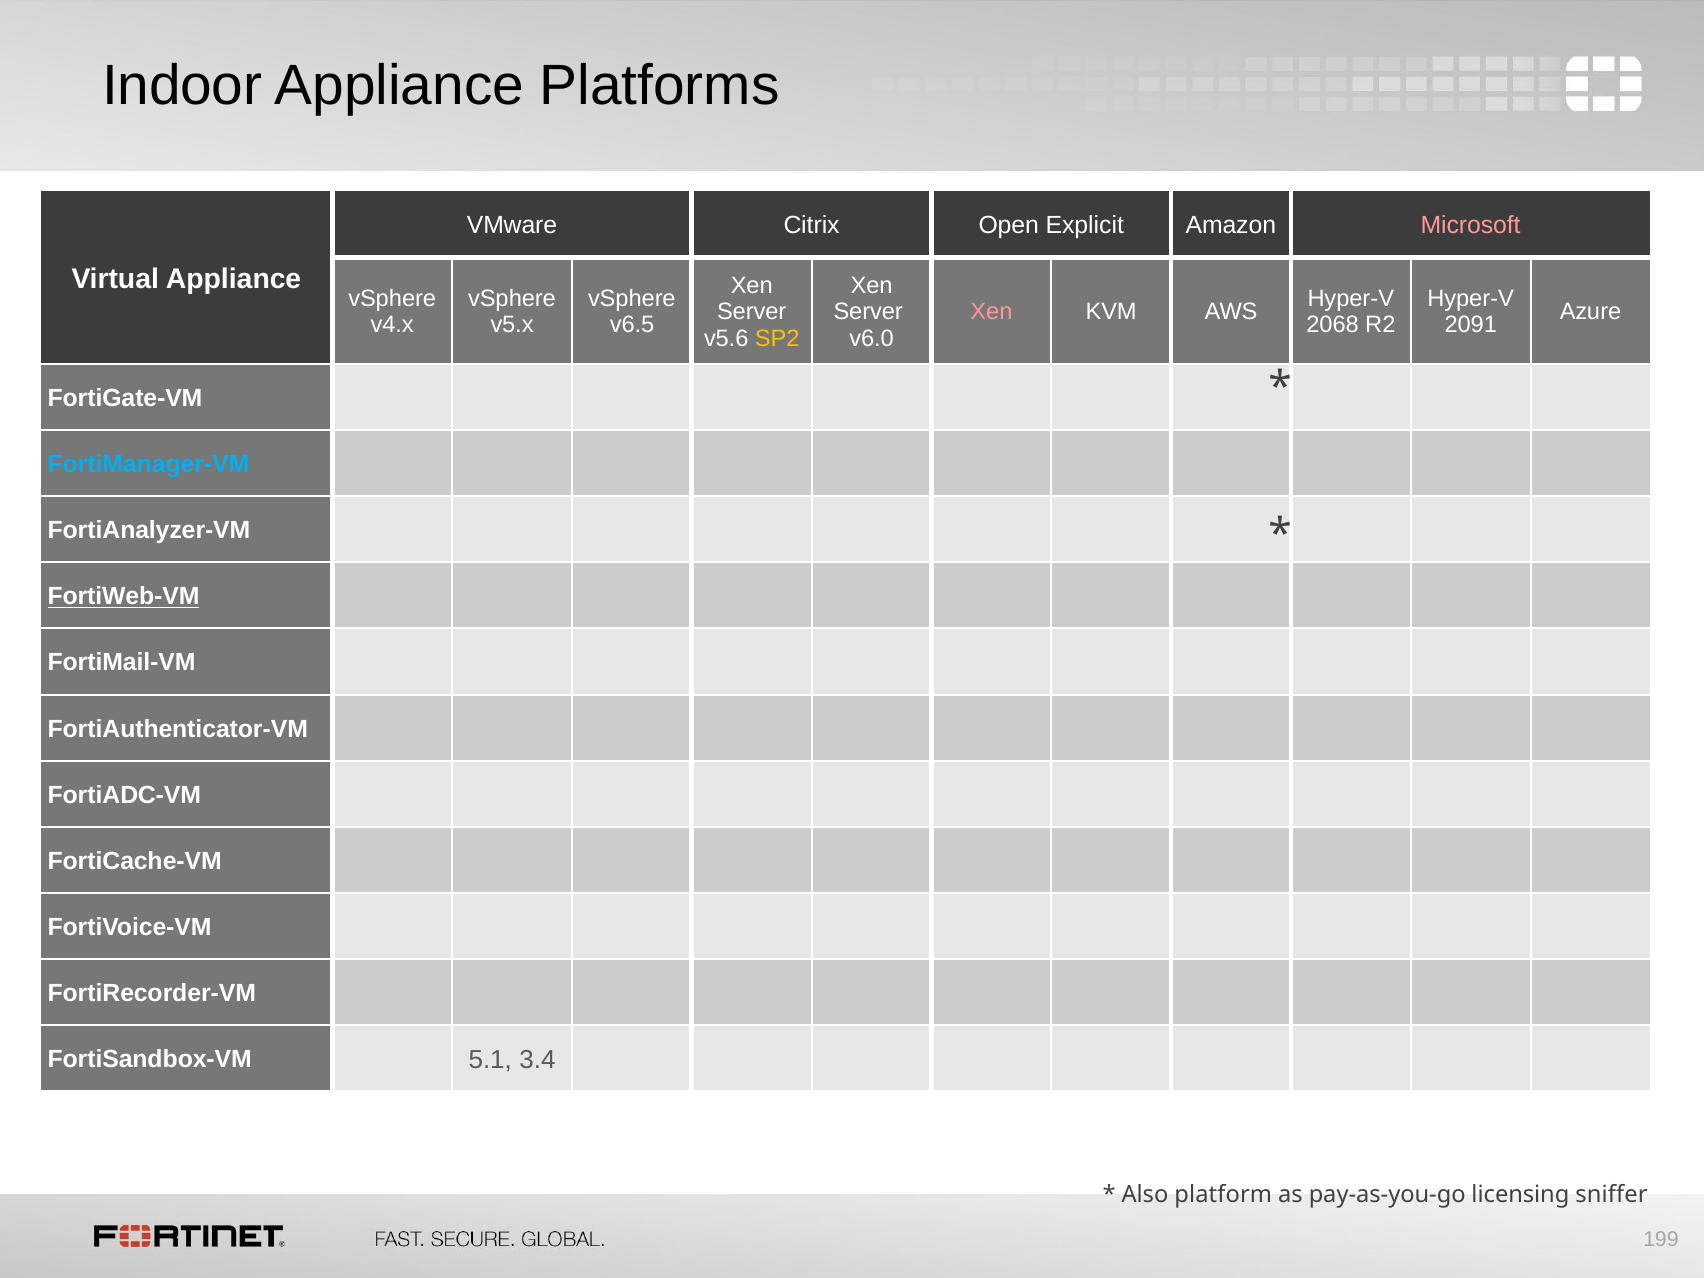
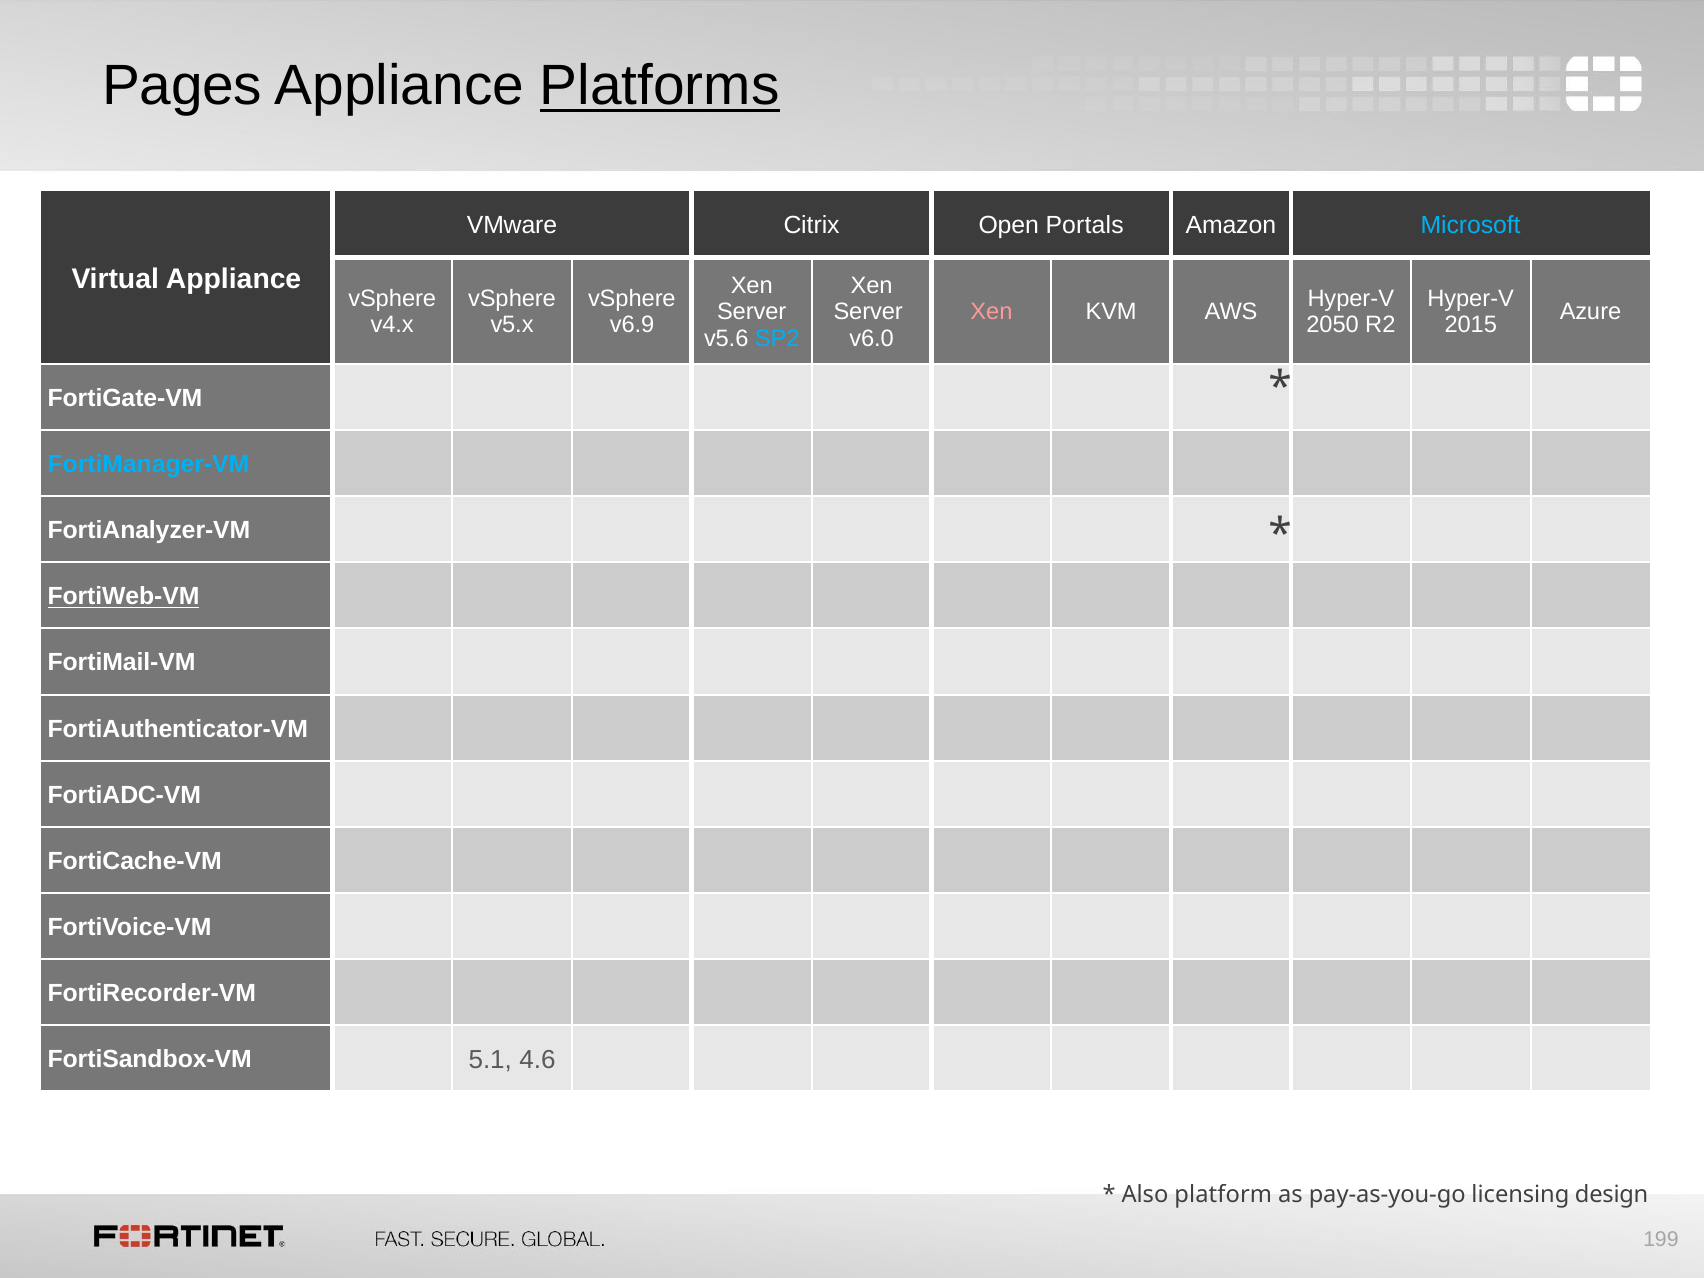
Indoor: Indoor -> Pages (182, 86)
Platforms underline: none -> present (660, 86)
Explicit: Explicit -> Portals (1085, 226)
Microsoft colour: pink -> light blue (1471, 226)
v6.5: v6.5 -> v6.9 (632, 325)
2068: 2068 -> 2050 (1333, 325)
2091: 2091 -> 2015 (1471, 325)
SP2 colour: yellow -> light blue (777, 338)
3.4: 3.4 -> 4.6 (537, 1060)
sniffer: sniffer -> design (1612, 1195)
